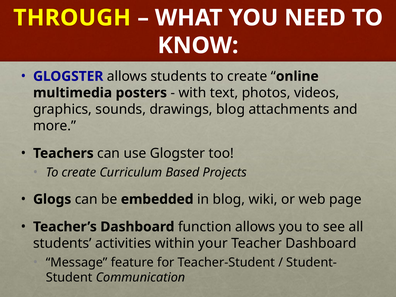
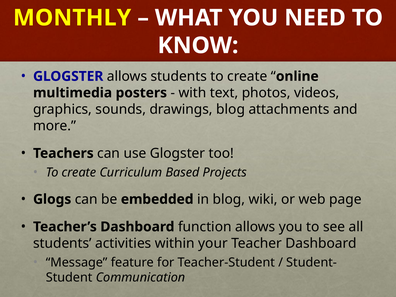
THROUGH: THROUGH -> MONTHLY (72, 18)
